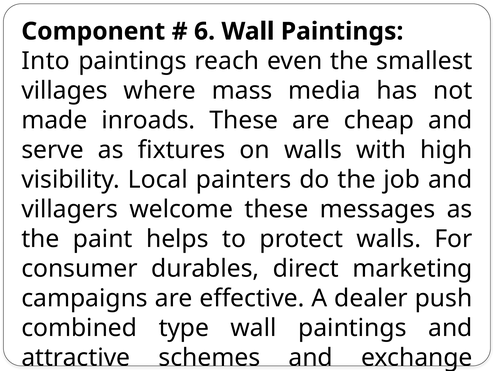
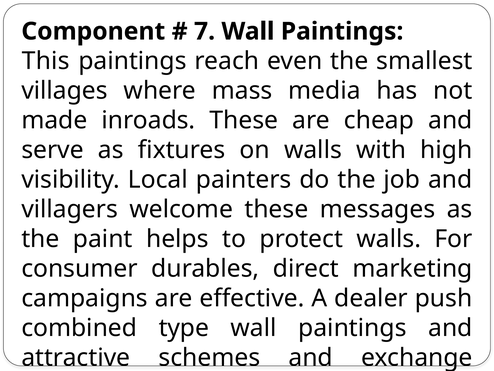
6: 6 -> 7 (205, 31)
Into: Into -> This (46, 61)
